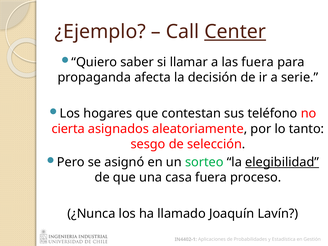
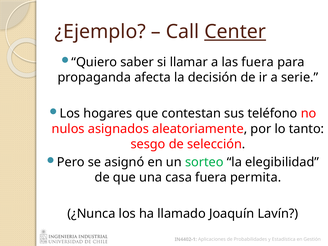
cierta: cierta -> nulos (68, 129)
elegibilidad underline: present -> none (282, 162)
proceso: proceso -> permita (256, 178)
